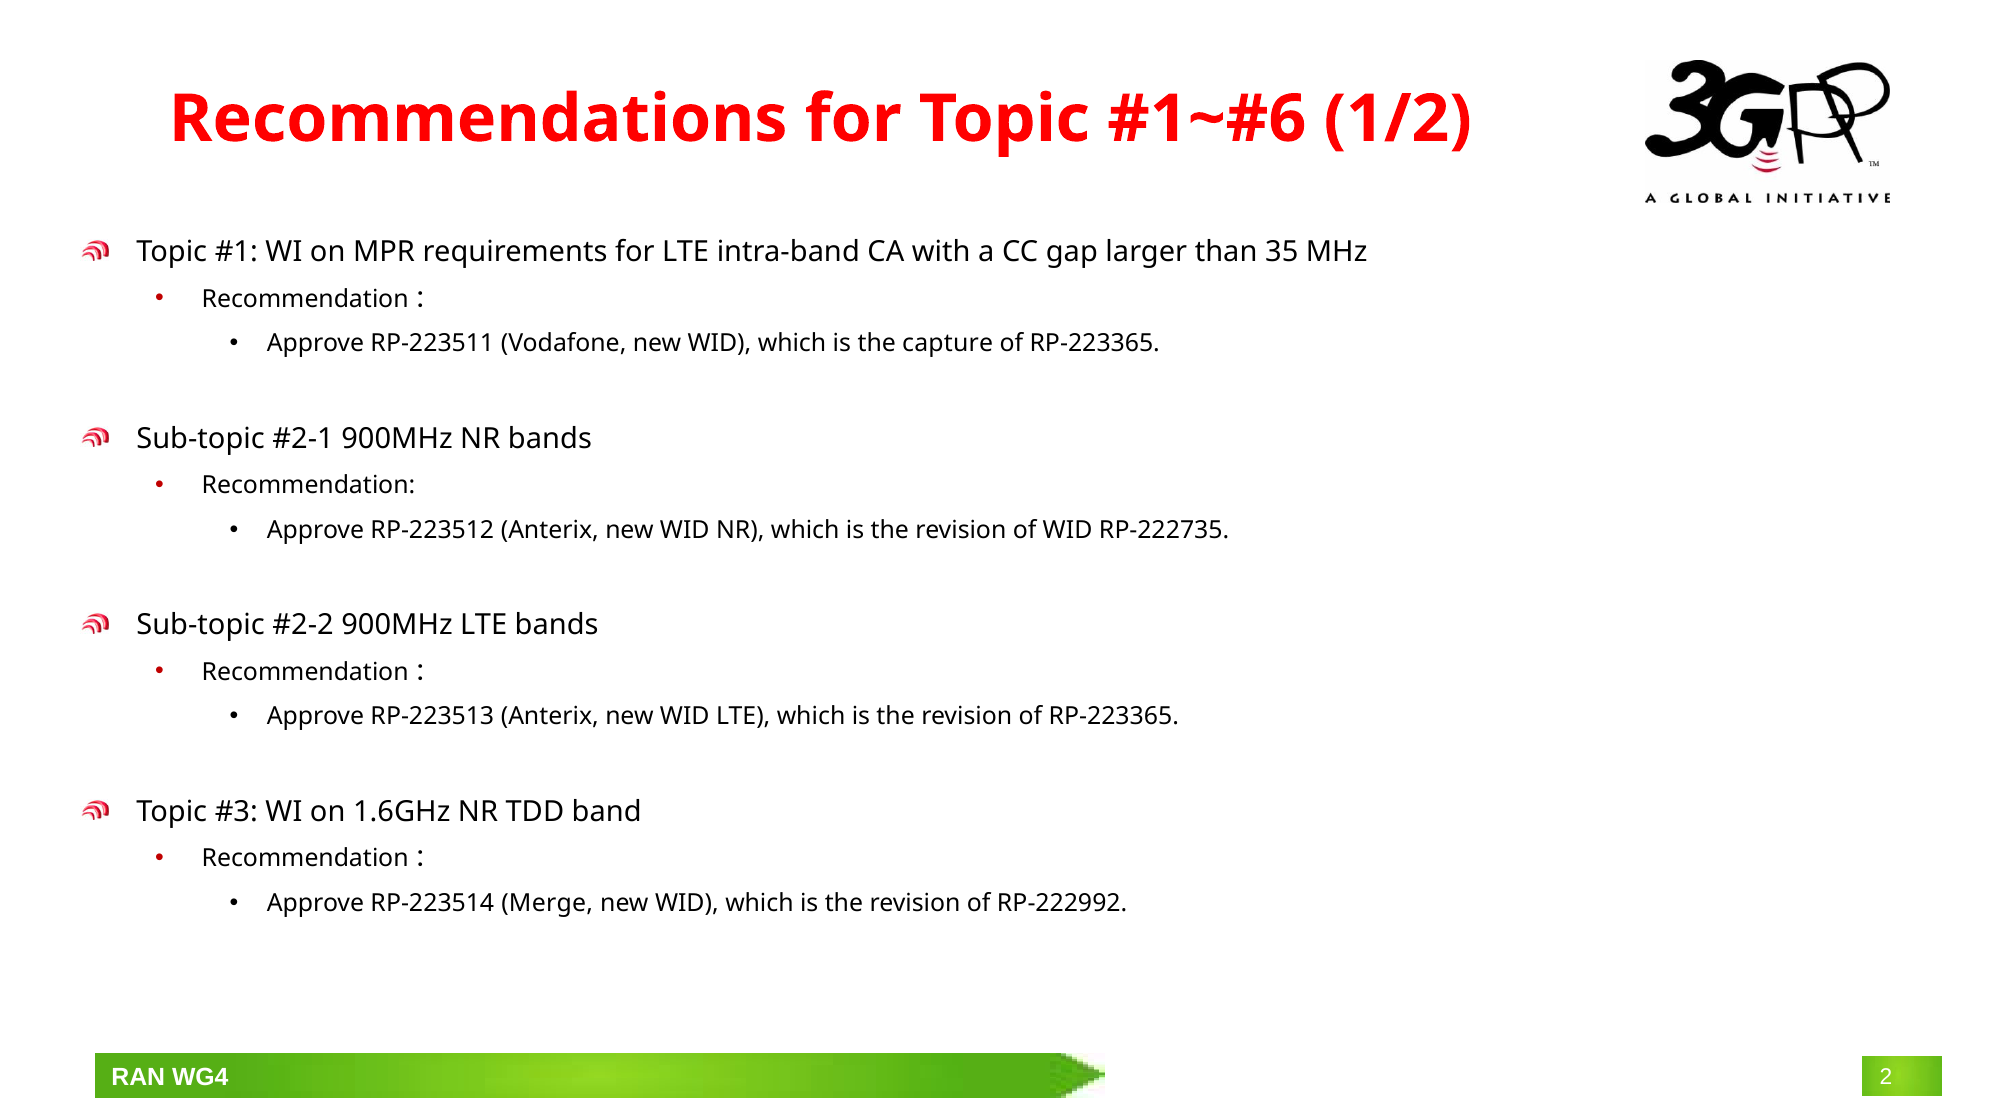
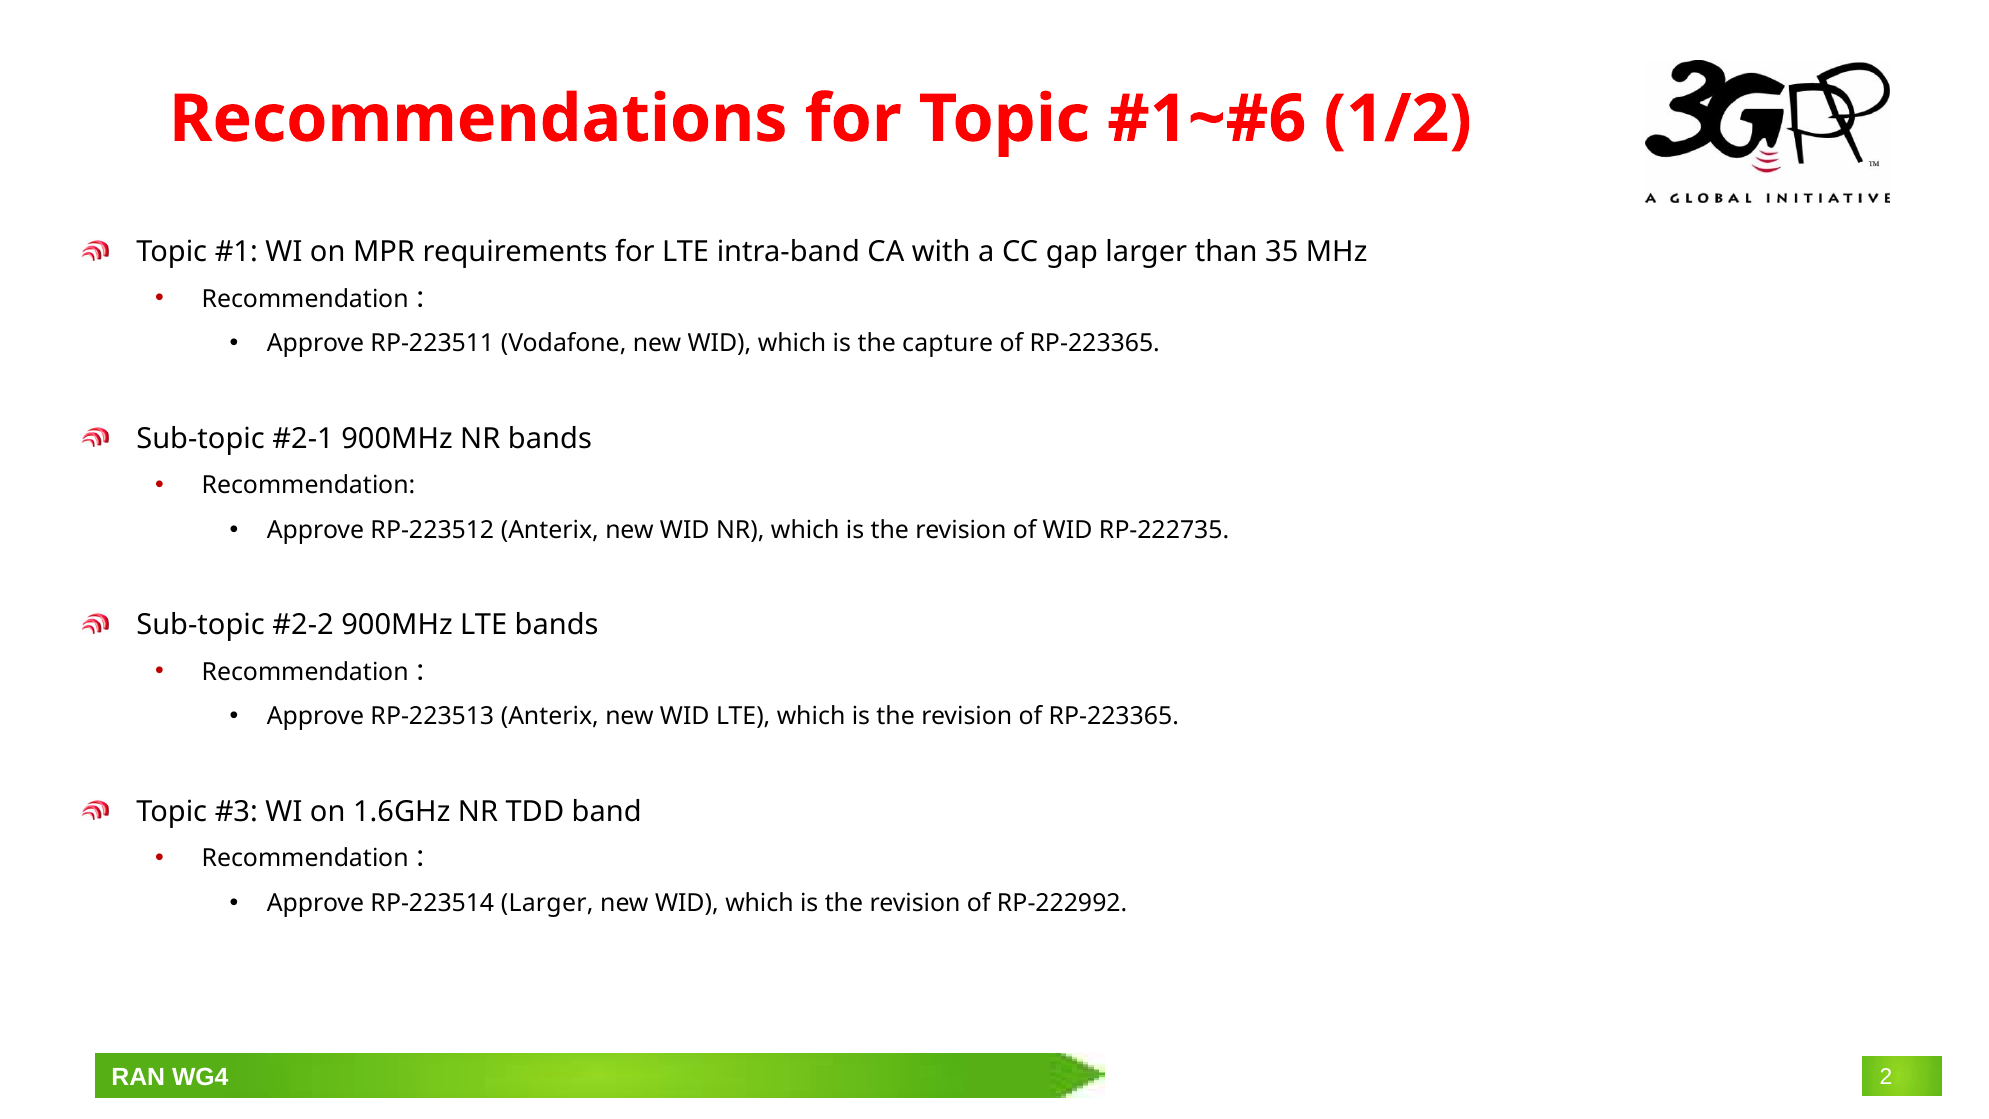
RP-223514 Merge: Merge -> Larger (547, 903)
